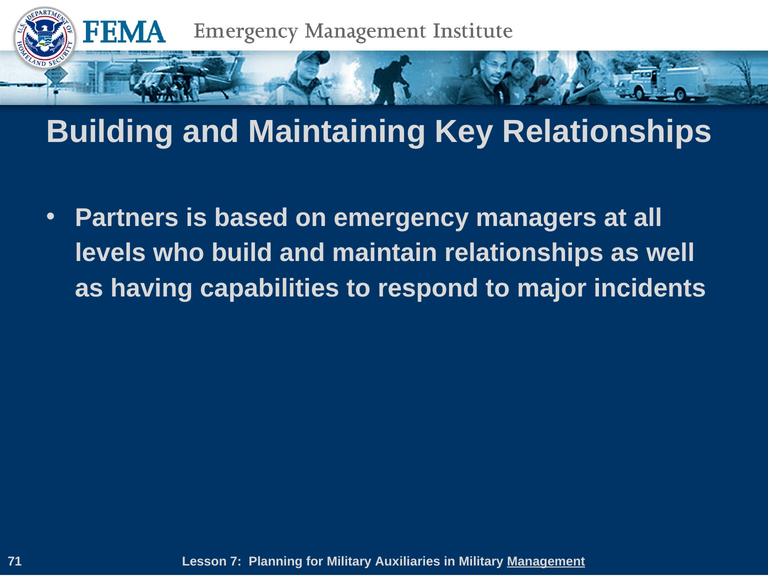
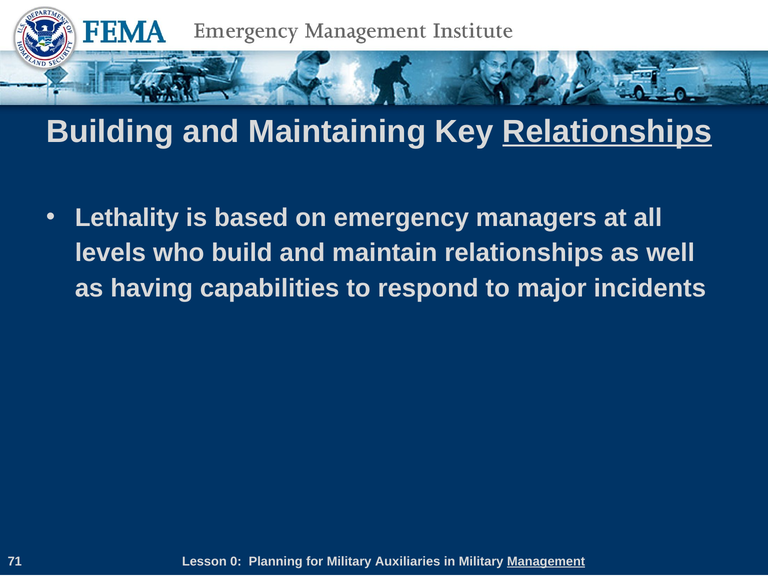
Relationships underline: none -> present (607, 132)
Partners: Partners -> Lethality (127, 218)
7: 7 -> 0 (236, 562)
